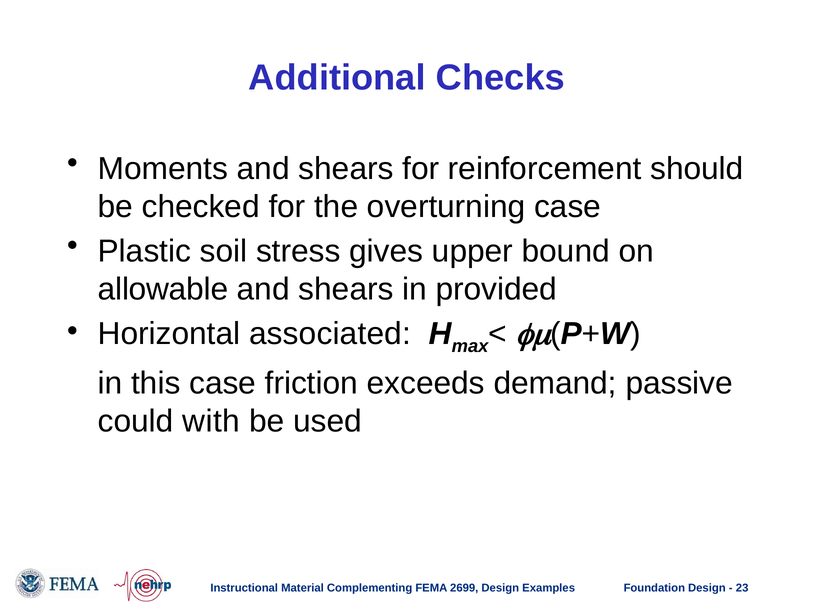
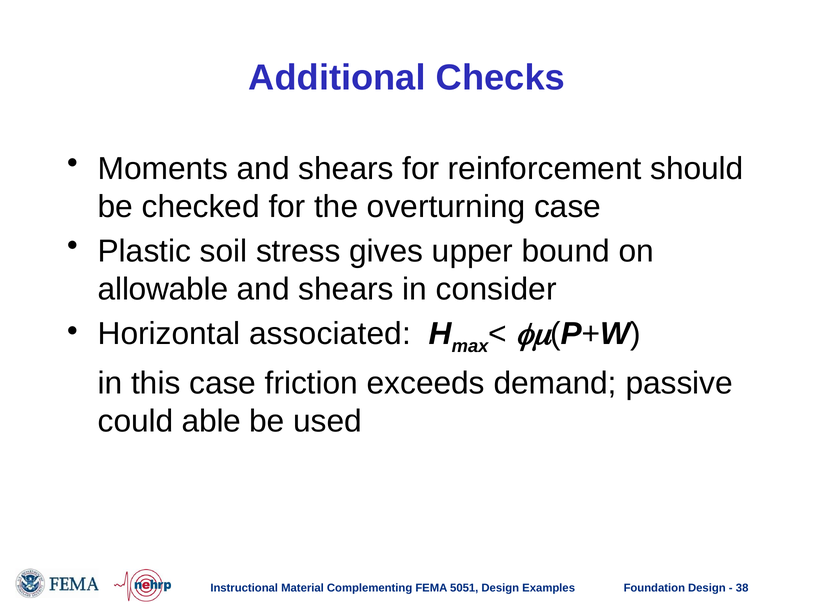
provided: provided -> consider (496, 289)
with: with -> able (211, 421)
2699: 2699 -> 5051 (464, 588)
23: 23 -> 38 (742, 588)
